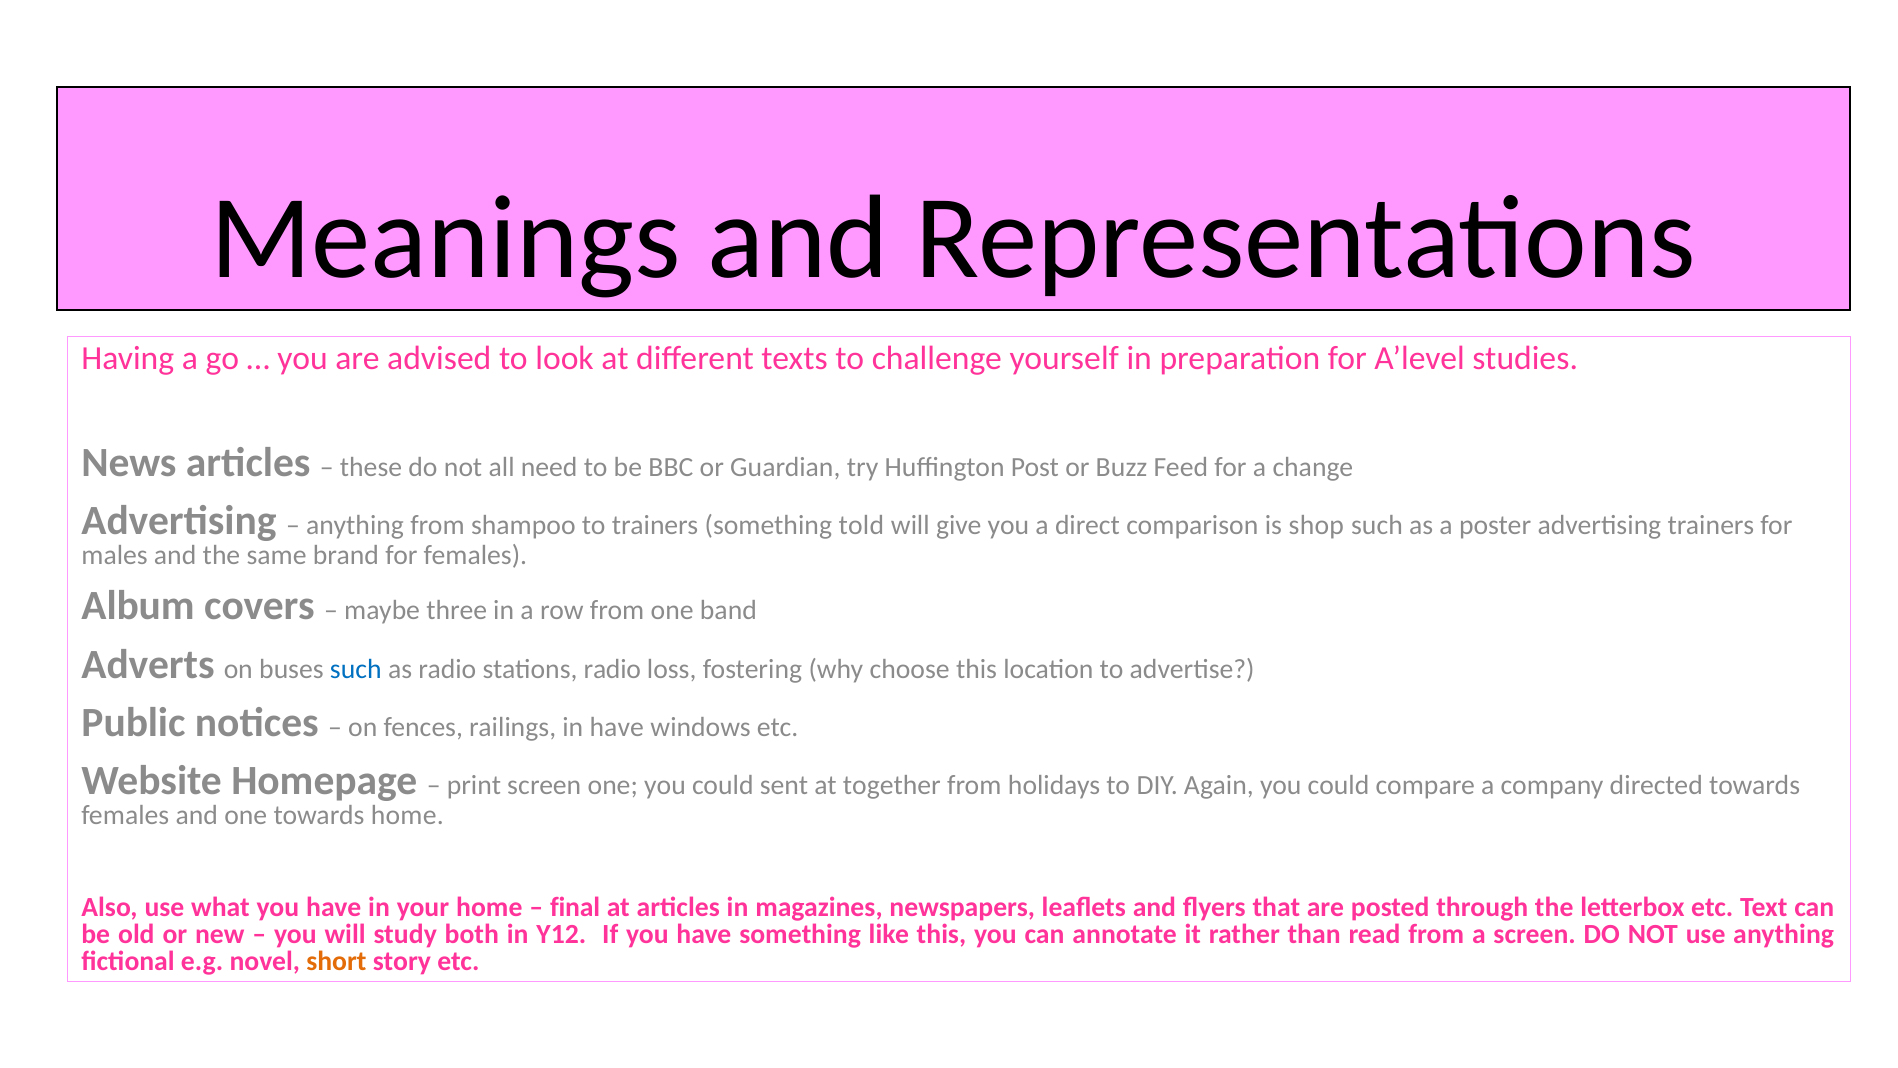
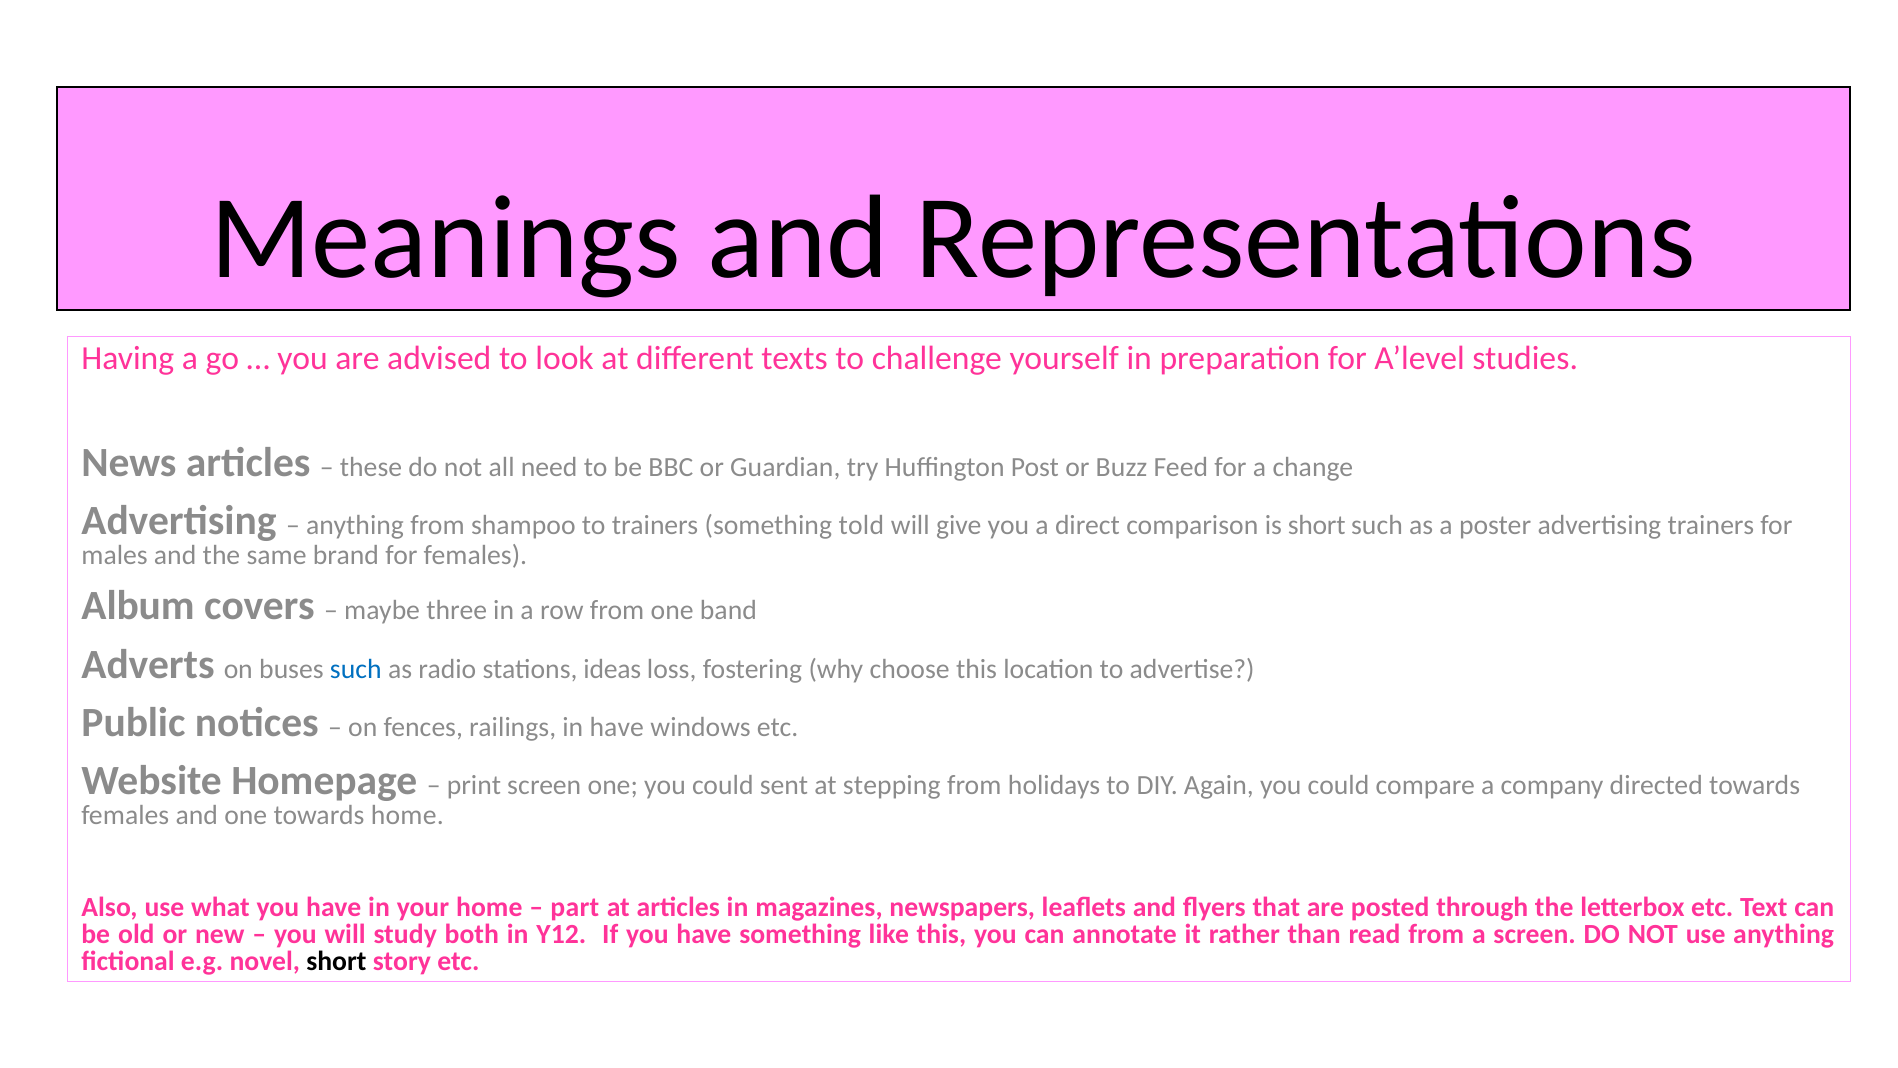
is shop: shop -> short (1317, 526)
stations radio: radio -> ideas (612, 669)
together: together -> stepping (892, 785)
final: final -> part (575, 907)
short colour: orange -> black (336, 961)
